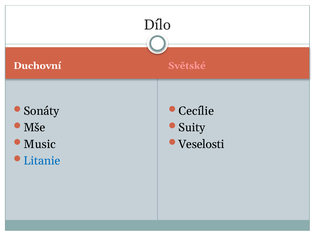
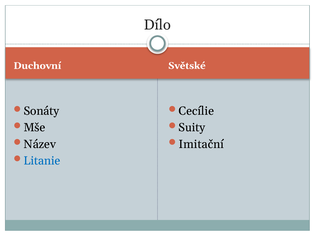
Světské colour: pink -> white (187, 66)
Music: Music -> Název (40, 144)
Veselosti: Veselosti -> Imitační (201, 144)
